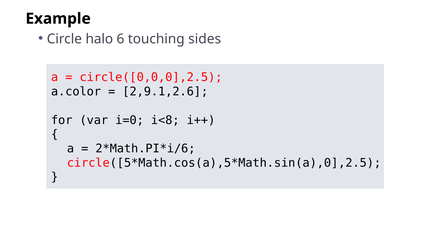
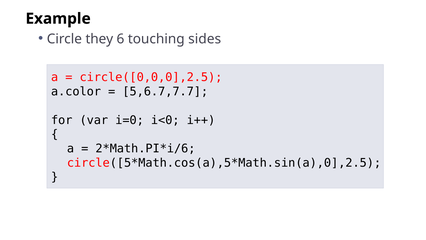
halo: halo -> they (99, 39)
2,9.1,2.6: 2,9.1,2.6 -> 5,6.7,7.7 (165, 92)
i<8: i<8 -> i<0 (165, 120)
